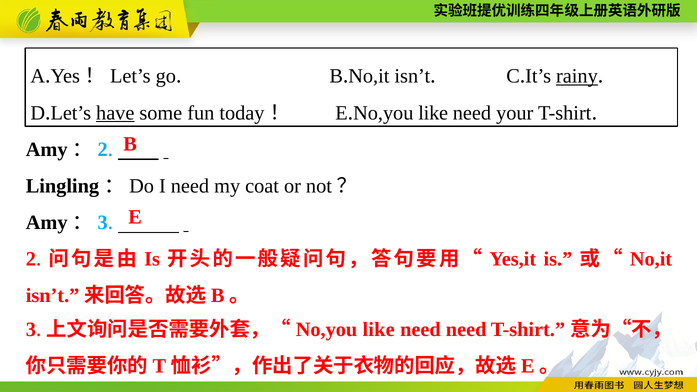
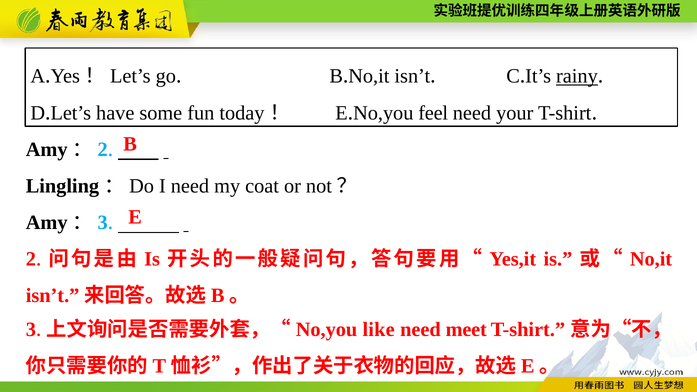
have underline: present -> none (115, 113)
like: like -> feel (433, 113)
need need: need -> meet (466, 329)
